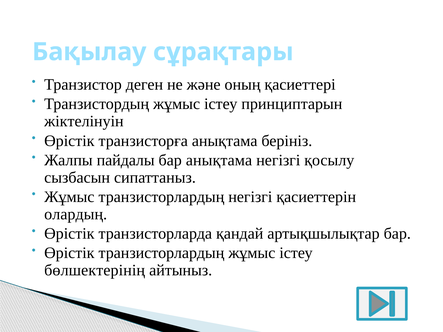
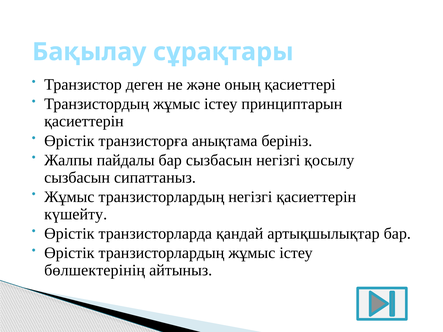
жіктелінуін: жіктелінуін -> қасиеттерін (84, 121)
бар анықтама: анықтама -> сызбасын (219, 160)
олардың: олардың -> күшейту (76, 214)
